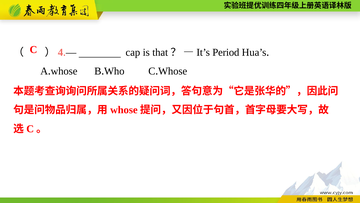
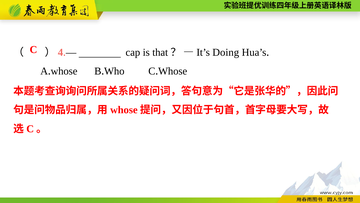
Period: Period -> Doing (226, 52)
